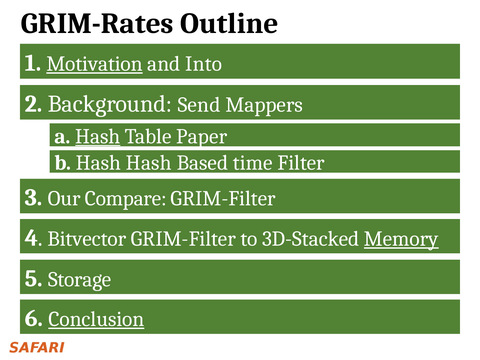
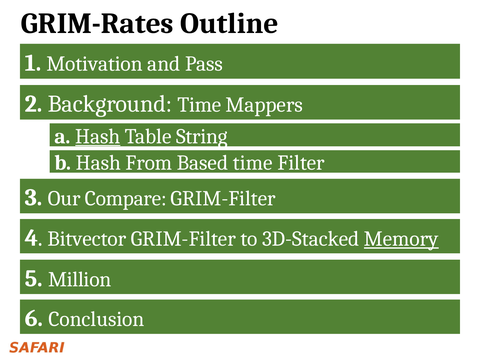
Motivation underline: present -> none (95, 64)
Into: Into -> Pass (204, 64)
Background Send: Send -> Time (199, 105)
Paper: Paper -> String (202, 136)
Hash Hash: Hash -> From (149, 163)
Storage: Storage -> Million (80, 279)
Conclusion underline: present -> none (96, 319)
